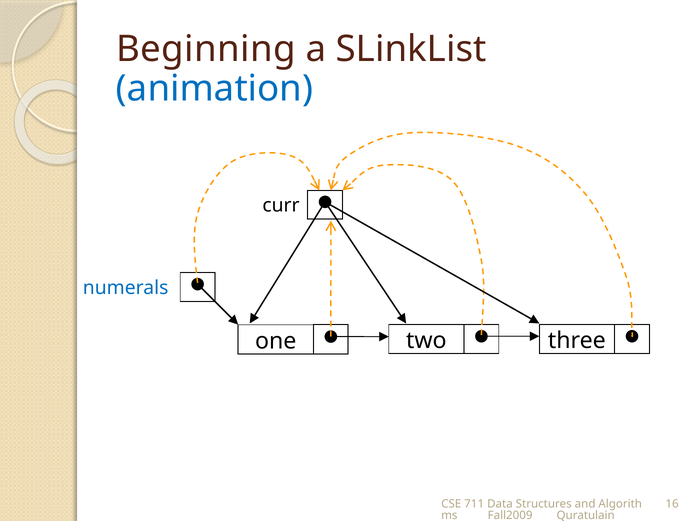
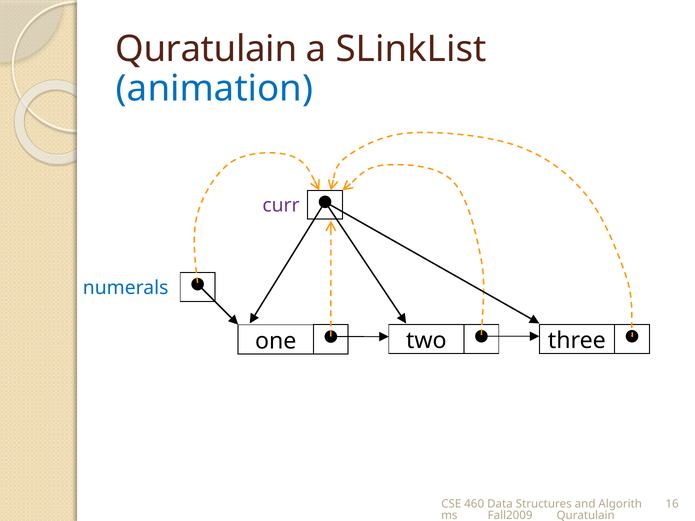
Beginning: Beginning -> Quratulain (206, 49)
curr colour: black -> purple (281, 206)
711: 711 -> 460 (474, 504)
